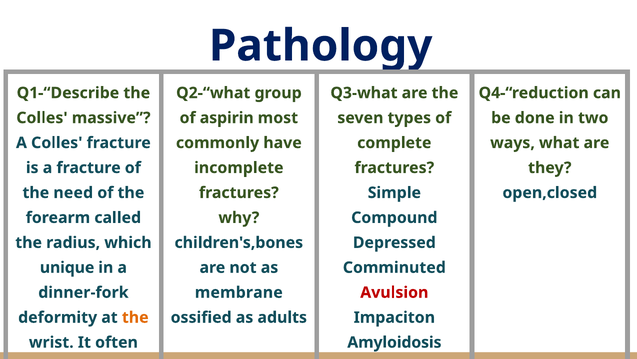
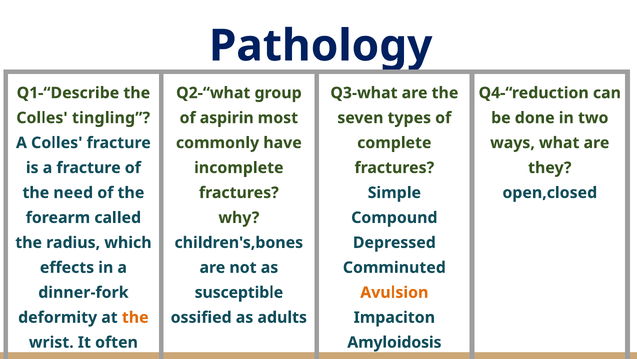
massive: massive -> tingling (111, 118)
unique: unique -> effects (67, 267)
membrane: membrane -> susceptible (239, 292)
Avulsion colour: red -> orange (394, 292)
